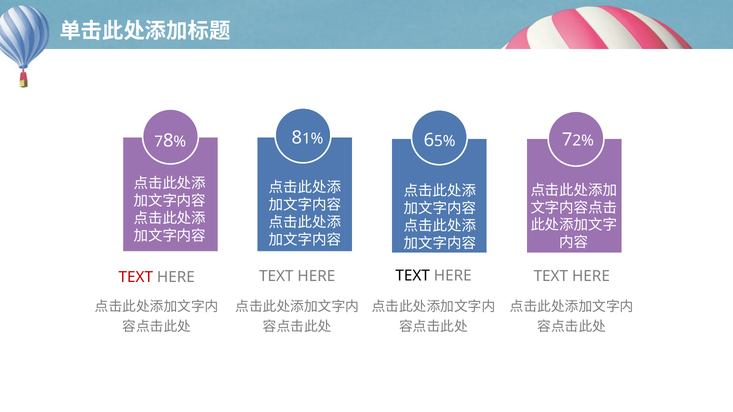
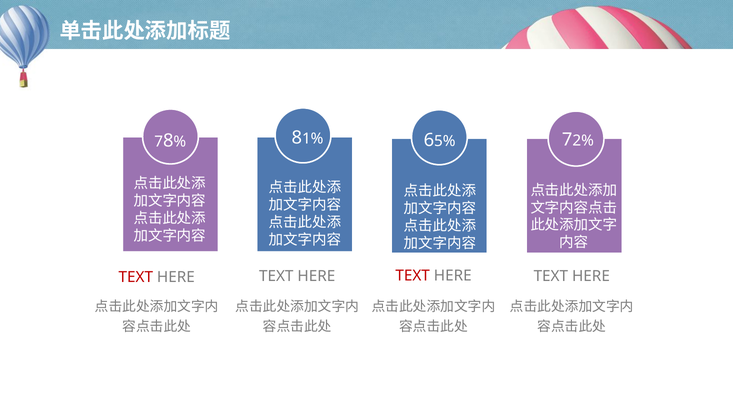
TEXT colour: black -> red (413, 276)
